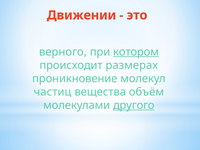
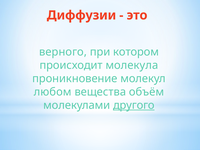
Движении: Движении -> Диффузии (81, 15)
котором underline: present -> none (136, 52)
размерах: размерах -> молекула (132, 65)
частиц: частиц -> любом (53, 92)
